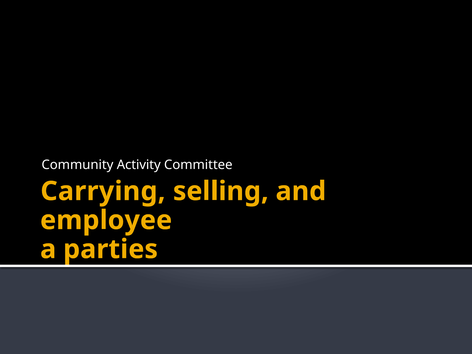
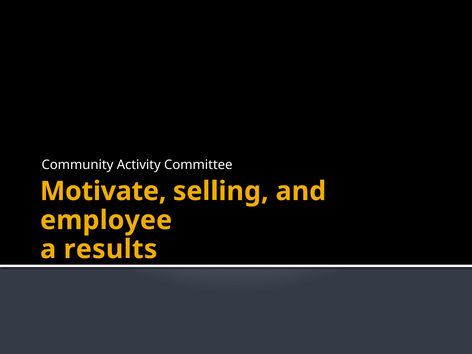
Carrying: Carrying -> Motivate (103, 191)
parties: parties -> results (110, 249)
